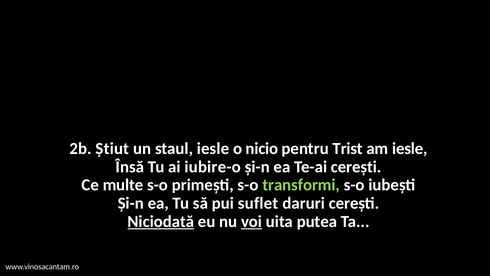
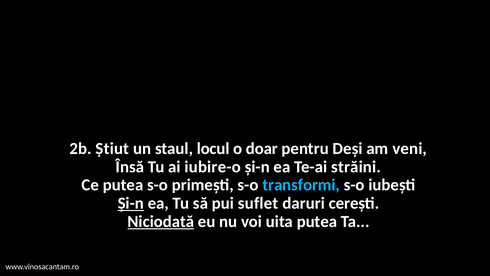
staul iesle: iesle -> locul (213, 148)
nicio: nicio -> doar (262, 148)
Trist: Trist -> Deși (348, 148)
am iesle: iesle -> veni (410, 148)
Te-ai cerești: cerești -> străini (356, 167)
Ce multe: multe -> putea (123, 185)
transformi colour: light green -> light blue (301, 185)
Și-n underline: none -> present (131, 203)
voi underline: present -> none (252, 221)
